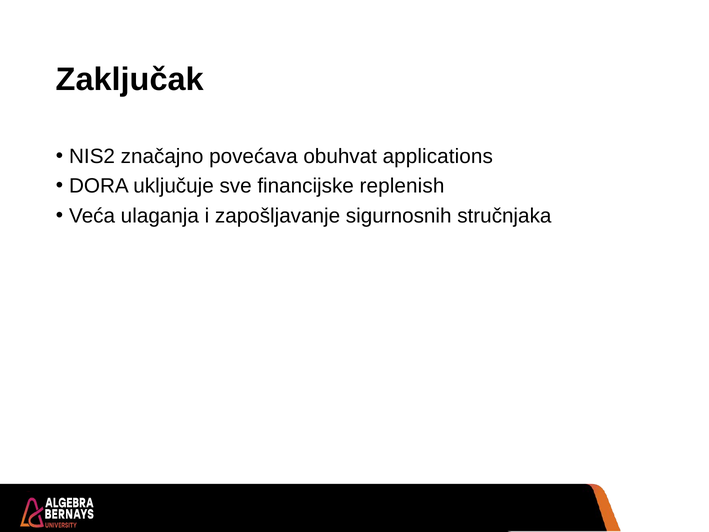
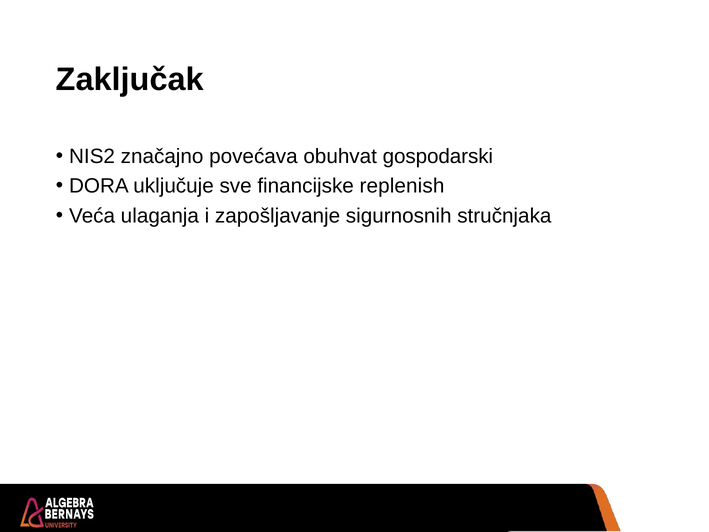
applications: applications -> gospodarski (438, 156)
